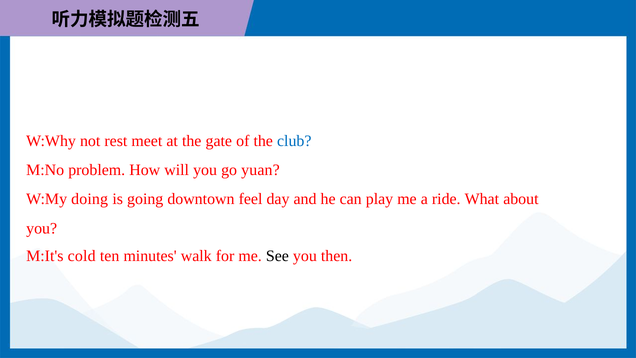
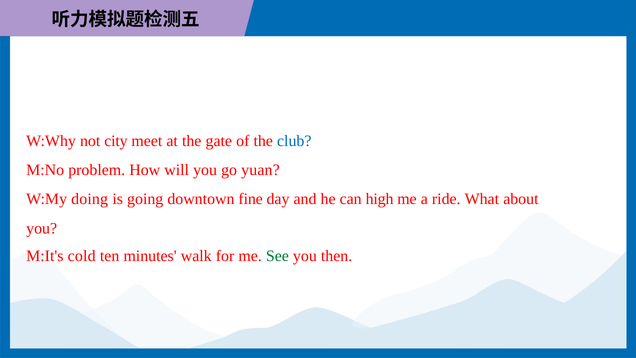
rest: rest -> city (116, 141)
feel: feel -> fine (251, 199)
play: play -> high (380, 199)
See colour: black -> green (277, 256)
